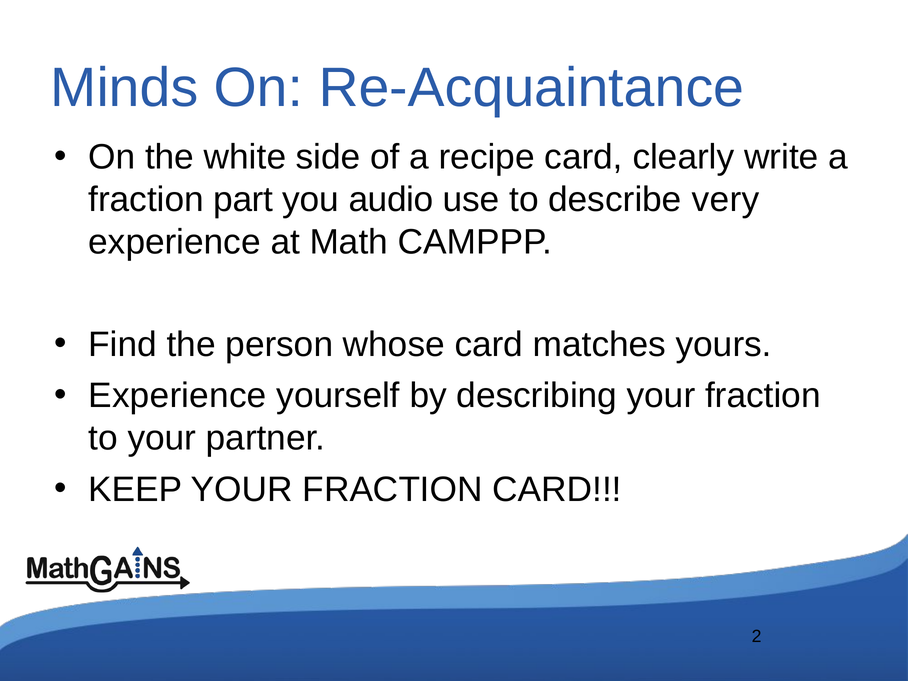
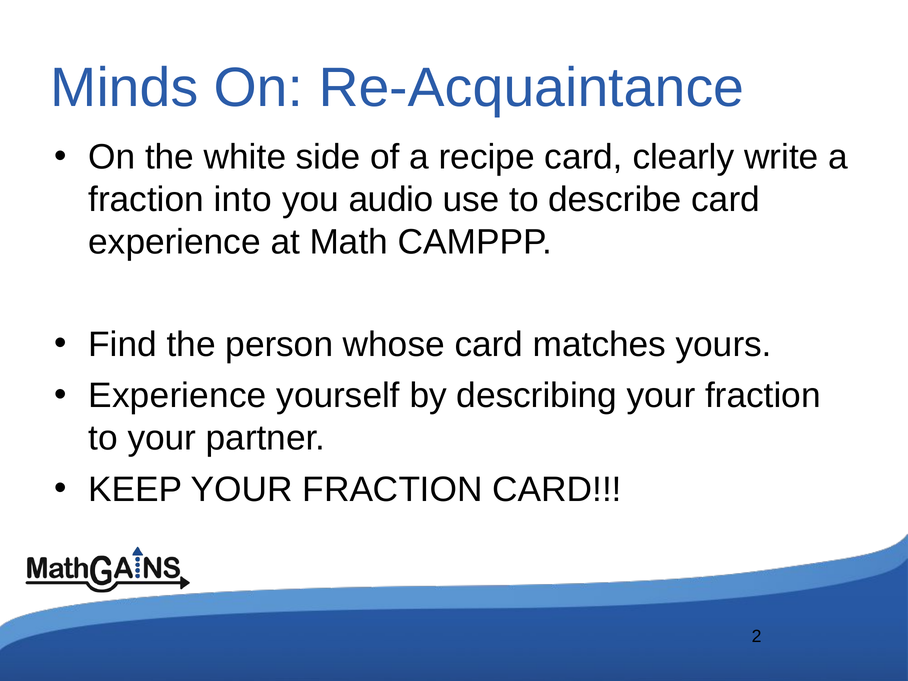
part: part -> into (243, 200)
describe very: very -> card (726, 200)
